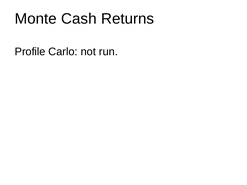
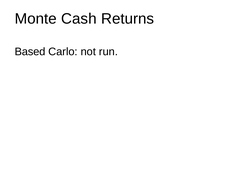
Profile: Profile -> Based (30, 52)
